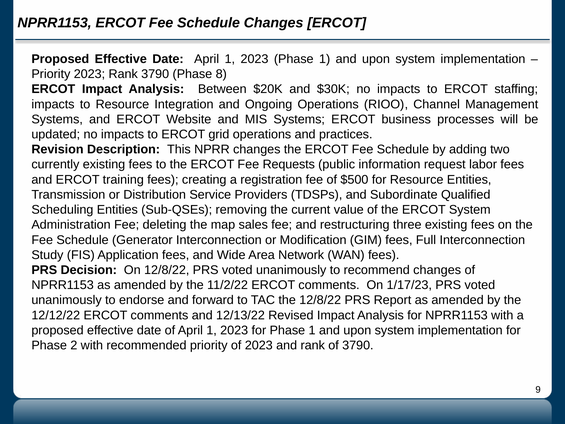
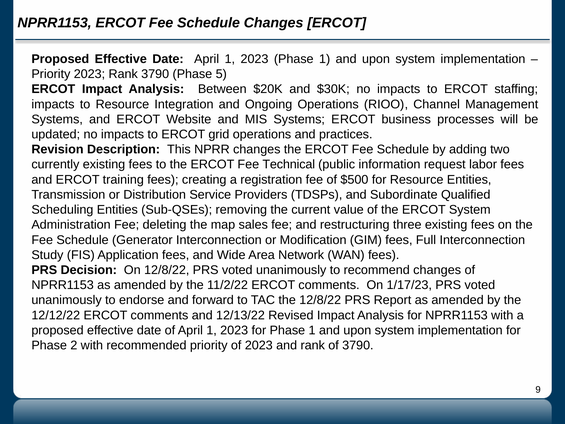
8: 8 -> 5 (221, 74)
Requests: Requests -> Technical (289, 164)
